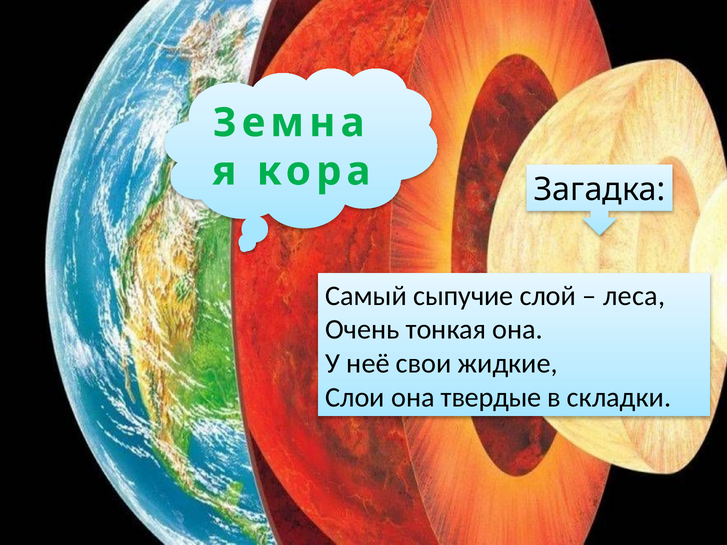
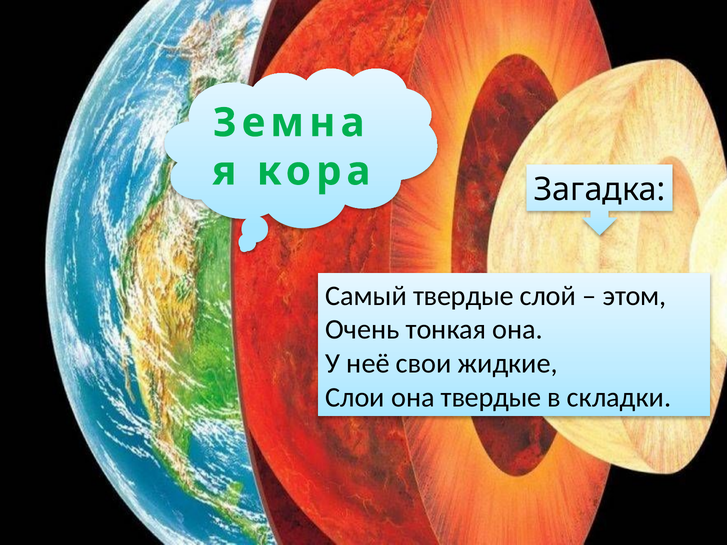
Самый сыпучие: сыпучие -> твердые (463, 296)
леса: леса -> этом (635, 296)
